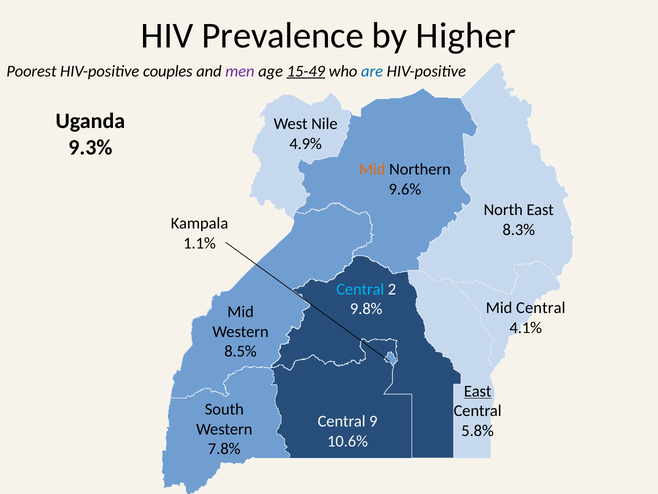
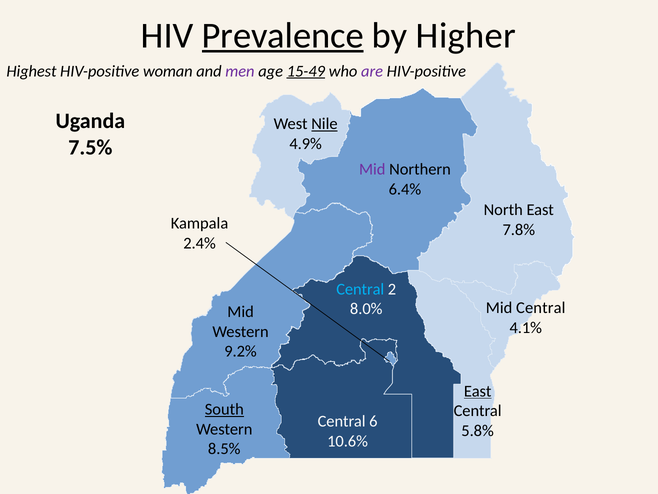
Prevalence underline: none -> present (283, 35)
Poorest: Poorest -> Highest (31, 71)
couples: couples -> woman (168, 71)
are colour: blue -> purple (372, 71)
Nile underline: none -> present (324, 124)
9.3%: 9.3% -> 7.5% (90, 147)
Mid colour: orange -> purple (372, 169)
9.6%: 9.6% -> 6.4% (405, 189)
8.3%: 8.3% -> 7.8% (519, 230)
1.1%: 1.1% -> 2.4% (200, 243)
9.8%: 9.8% -> 8.0% (366, 309)
8.5%: 8.5% -> 9.2% (240, 351)
South underline: none -> present (224, 409)
9: 9 -> 6 (373, 421)
7.8%: 7.8% -> 8.5% (224, 449)
